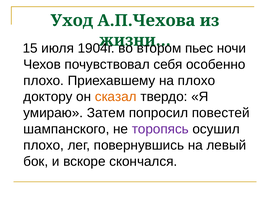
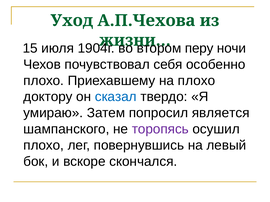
пьес: пьес -> перу (199, 48)
сказал colour: orange -> blue (116, 97)
повестей: повестей -> является (221, 113)
